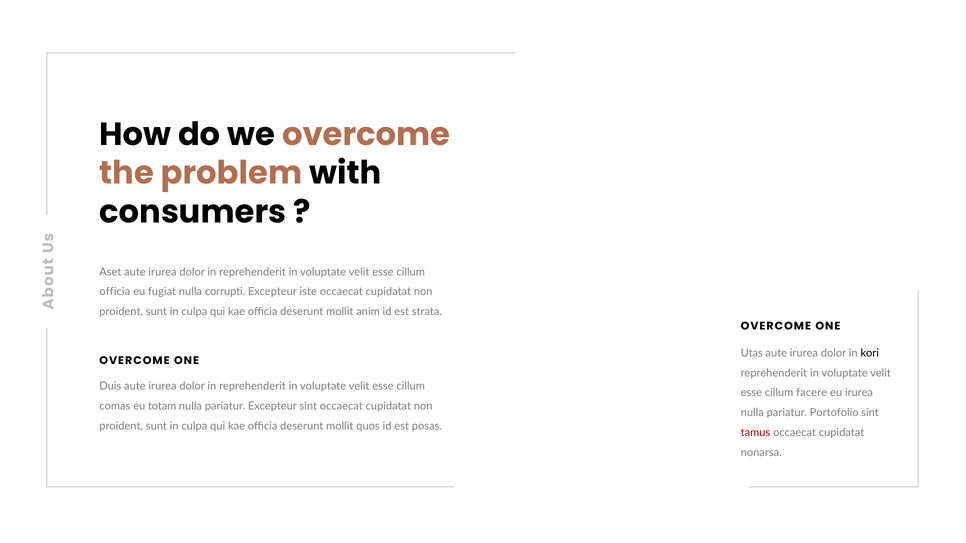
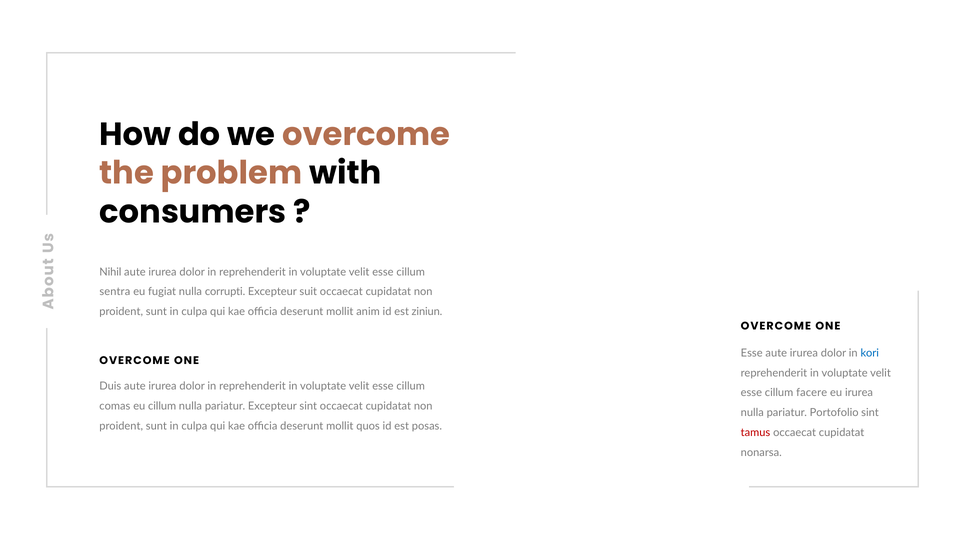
Aset: Aset -> Nihil (110, 272)
officia: officia -> sentra (115, 292)
iste: iste -> suit (308, 292)
strata: strata -> ziniun (427, 312)
Utas: Utas -> Esse (752, 353)
kori colour: black -> blue (870, 353)
eu totam: totam -> cillum (162, 406)
